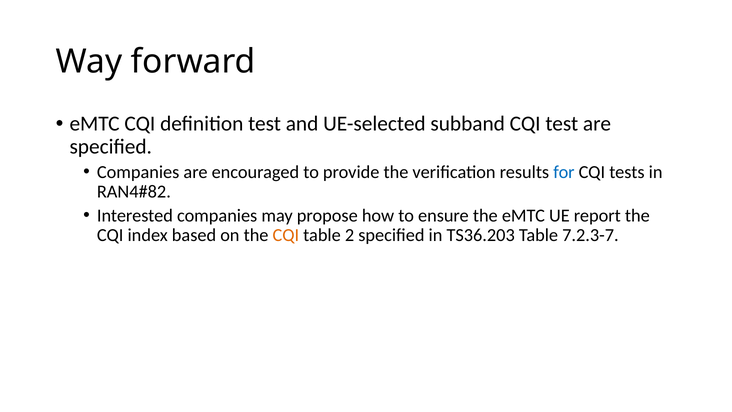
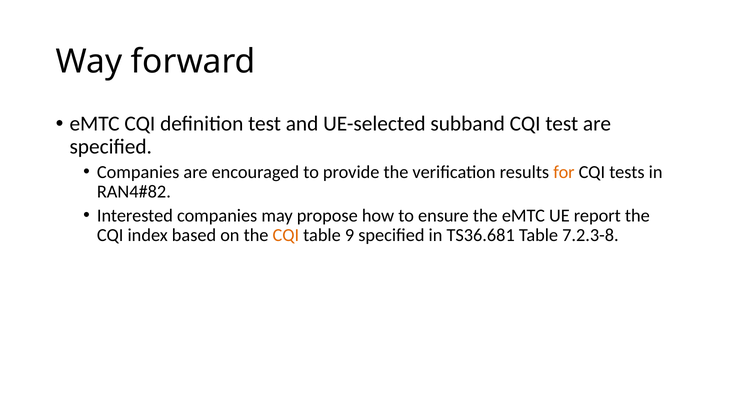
for colour: blue -> orange (564, 172)
2: 2 -> 9 (350, 235)
TS36.203: TS36.203 -> TS36.681 (481, 235)
7.2.3-7: 7.2.3-7 -> 7.2.3-8 (590, 235)
